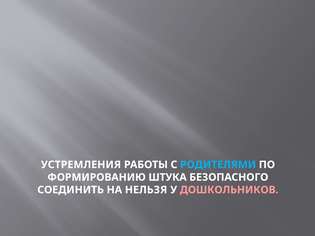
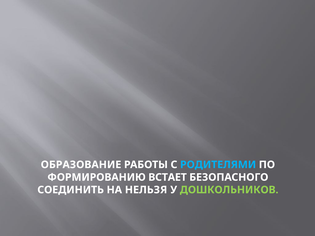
УСТРЕМЛЕНИЯ: УСТРЕМЛЕНИЯ -> ОБРАЗОВАНИЕ (81, 165)
ШТУКА: ШТУКА -> ВСТАЕТ (168, 177)
ДОШКОЛЬНИКОВ colour: pink -> light green (229, 190)
